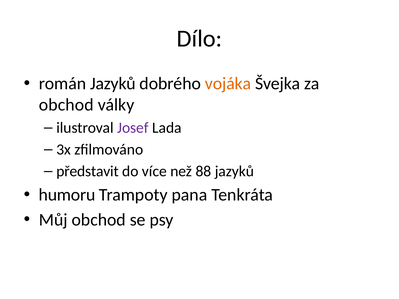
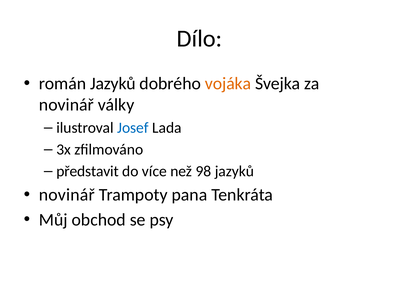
obchod: obchod -> novinář (66, 105)
Josef colour: purple -> blue (133, 128)
88: 88 -> 98 (203, 171)
humoru: humoru -> novinář (67, 195)
